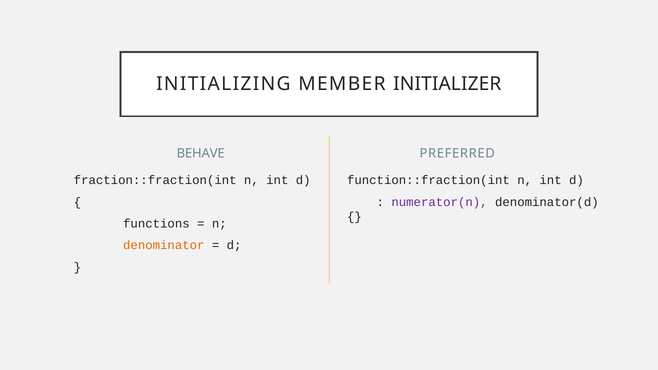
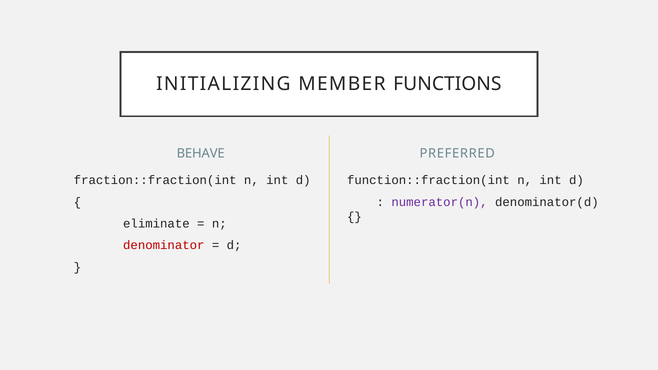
INITIALIZER: INITIALIZER -> FUNCTIONS (447, 84)
functions: functions -> eliminate (156, 224)
denominator colour: orange -> red (164, 245)
